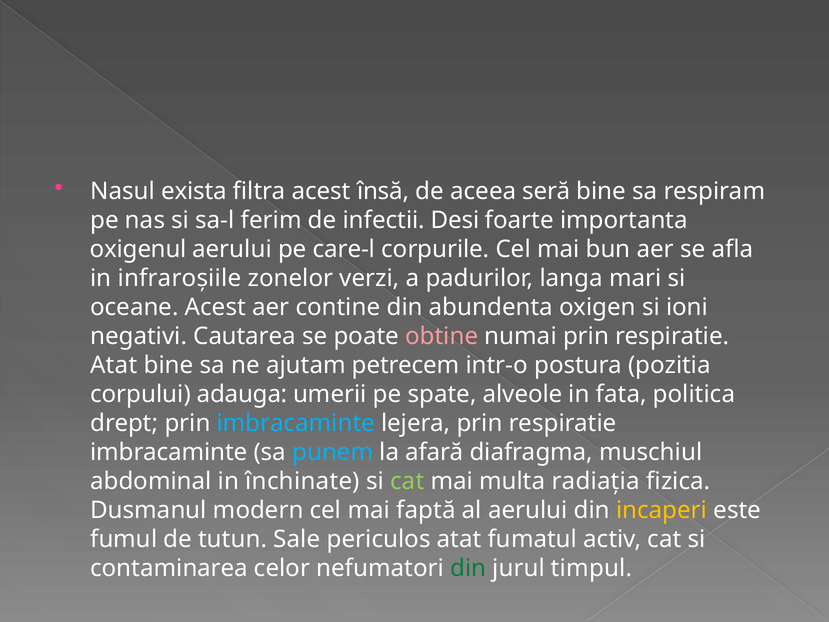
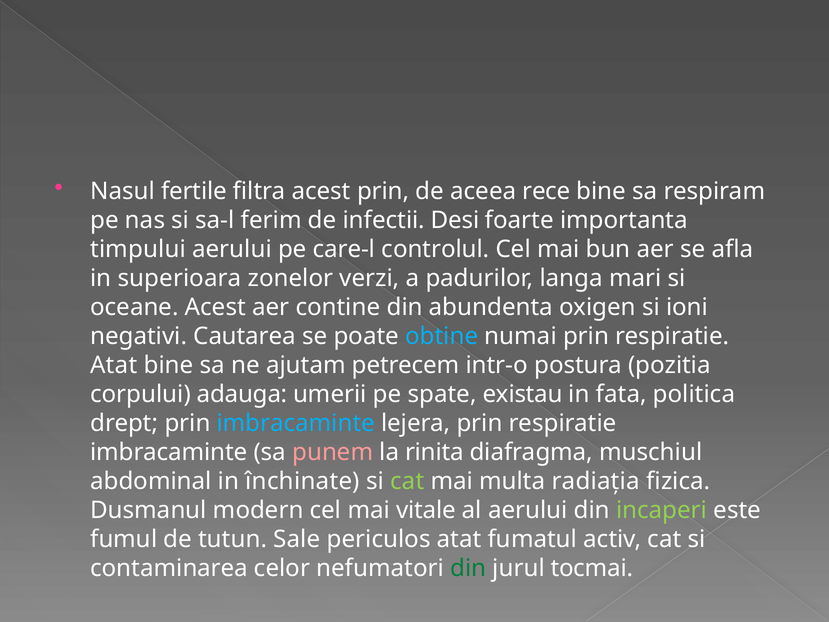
exista: exista -> fertile (194, 191)
acest însă: însă -> prin (383, 191)
seră: seră -> rece (546, 191)
oxigenul: oxigenul -> timpului (138, 249)
corpurile: corpurile -> controlul (435, 249)
infraroșiile: infraroșiile -> superioara (180, 278)
obtine colour: pink -> light blue (442, 336)
alveole: alveole -> existau (523, 394)
punem colour: light blue -> pink (333, 452)
afară: afară -> rinita (435, 452)
faptă: faptă -> vitale (426, 510)
incaperi colour: yellow -> light green (662, 510)
timpul: timpul -> tocmai (592, 568)
